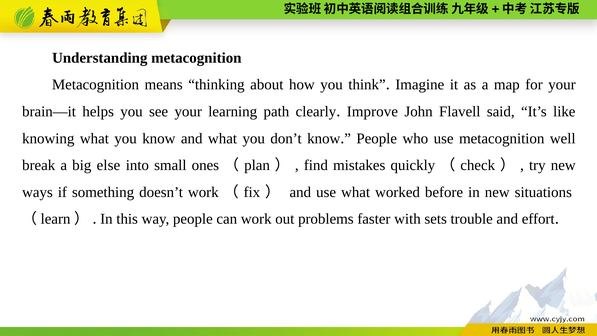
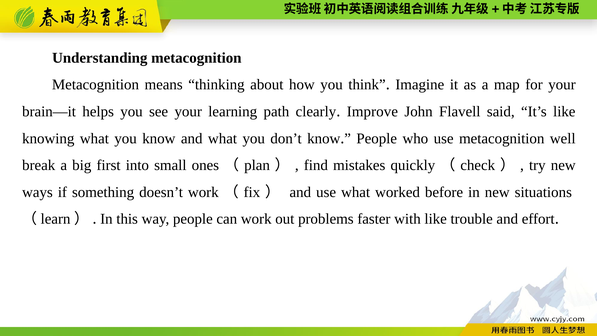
else: else -> first (109, 165)
with sets: sets -> like (436, 219)
